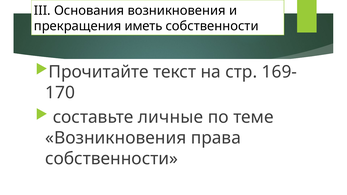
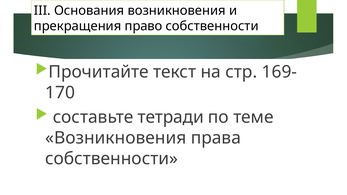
иметь: иметь -> право (144, 26)
личные: личные -> тетради (171, 117)
